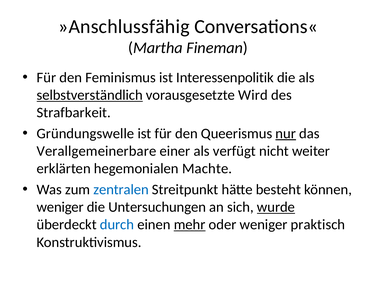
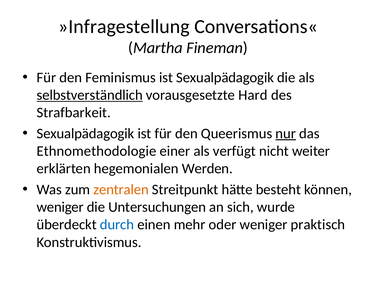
»Anschlussfähig: »Anschlussfähig -> »Infragestellung (124, 26)
ist Interessenpolitik: Interessenpolitik -> Sexualpädagogik (225, 77)
Wird: Wird -> Hard (253, 95)
Gründungswelle: Gründungswelle -> Sexualpädagogik (86, 133)
Verallgemeinerbare: Verallgemeinerbare -> Ethnomethodologie (96, 151)
Machte: Machte -> Werden (207, 169)
zentralen colour: blue -> orange (121, 190)
wurde underline: present -> none (276, 207)
mehr underline: present -> none (190, 225)
